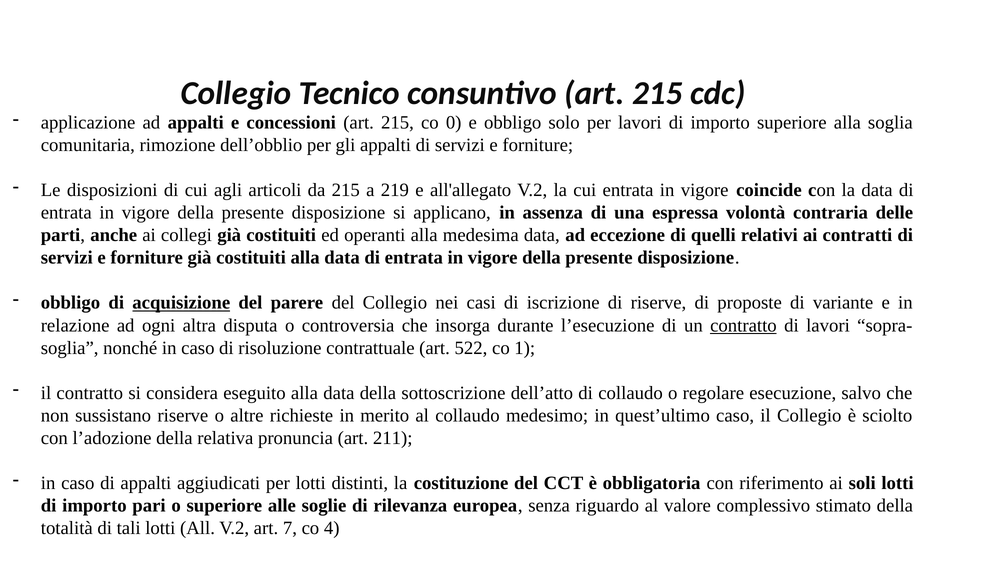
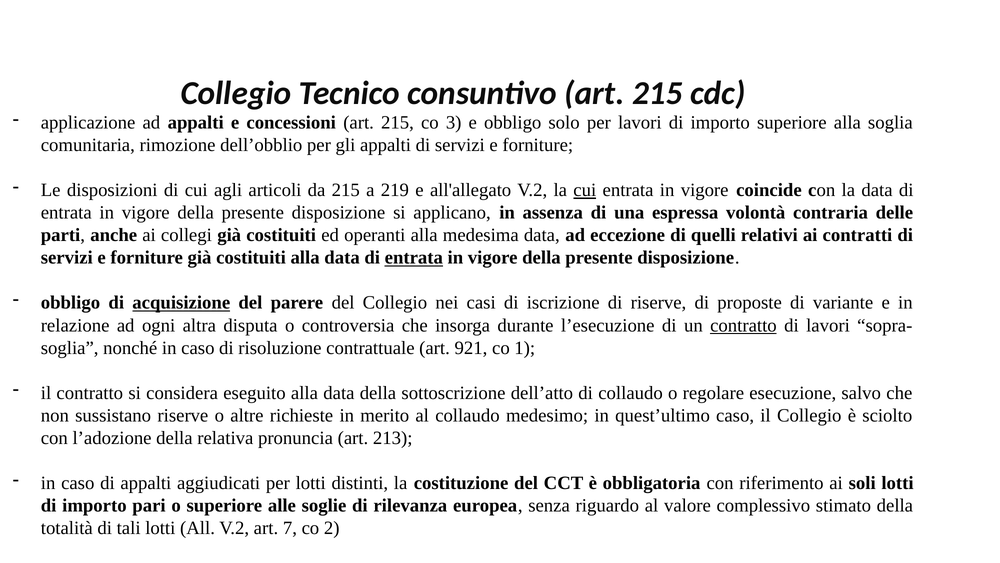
0: 0 -> 3 (454, 123)
cui underline: none -> present (585, 190)
entrata underline: none -> present (414, 258)
522: 522 -> 921 (471, 348)
211: 211 -> 213 (393, 438)
4: 4 -> 2 (332, 528)
